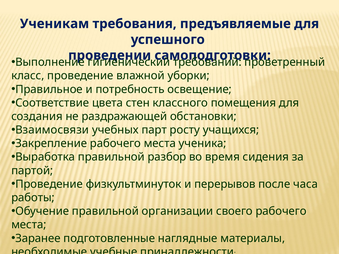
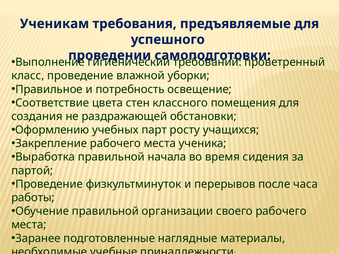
Взаимосвязи: Взаимосвязи -> Оформлению (52, 130)
разбор: разбор -> начала (167, 157)
